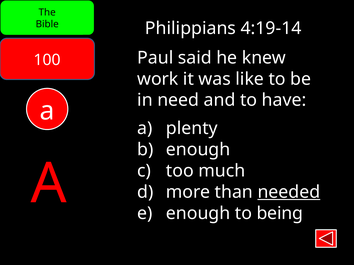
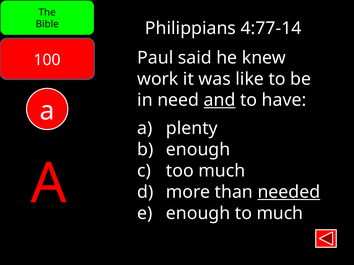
4:19-14: 4:19-14 -> 4:77-14 (271, 28)
and underline: none -> present (220, 100)
to being: being -> much (280, 214)
